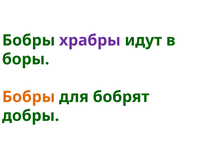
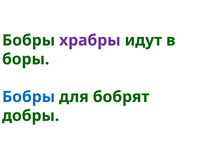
Бобры colour: orange -> blue (29, 97)
